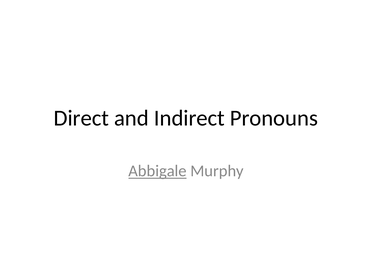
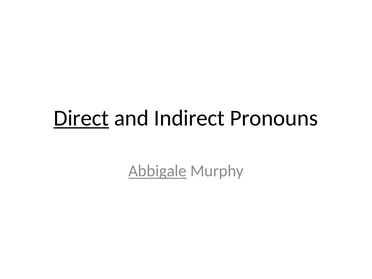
Direct underline: none -> present (81, 118)
